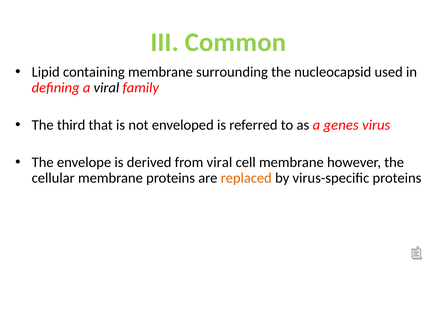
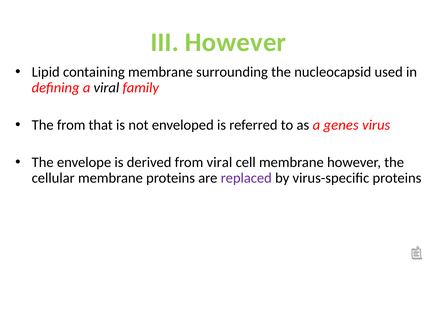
III Common: Common -> However (236, 42)
The third: third -> from (71, 125)
replaced colour: orange -> purple (246, 178)
